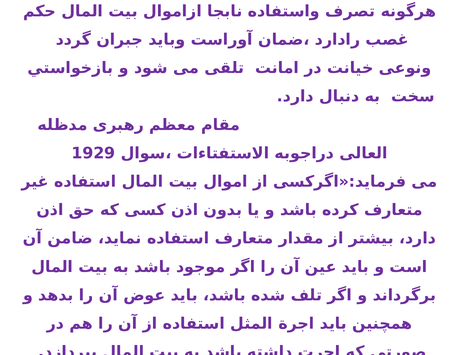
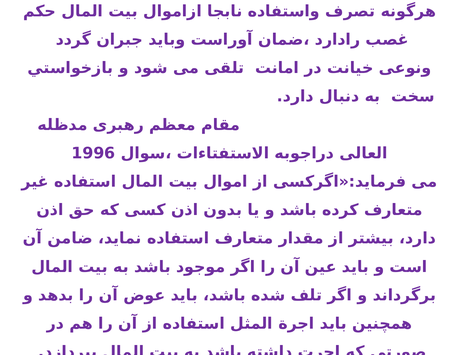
1929: 1929 -> 1996 (93, 153)
